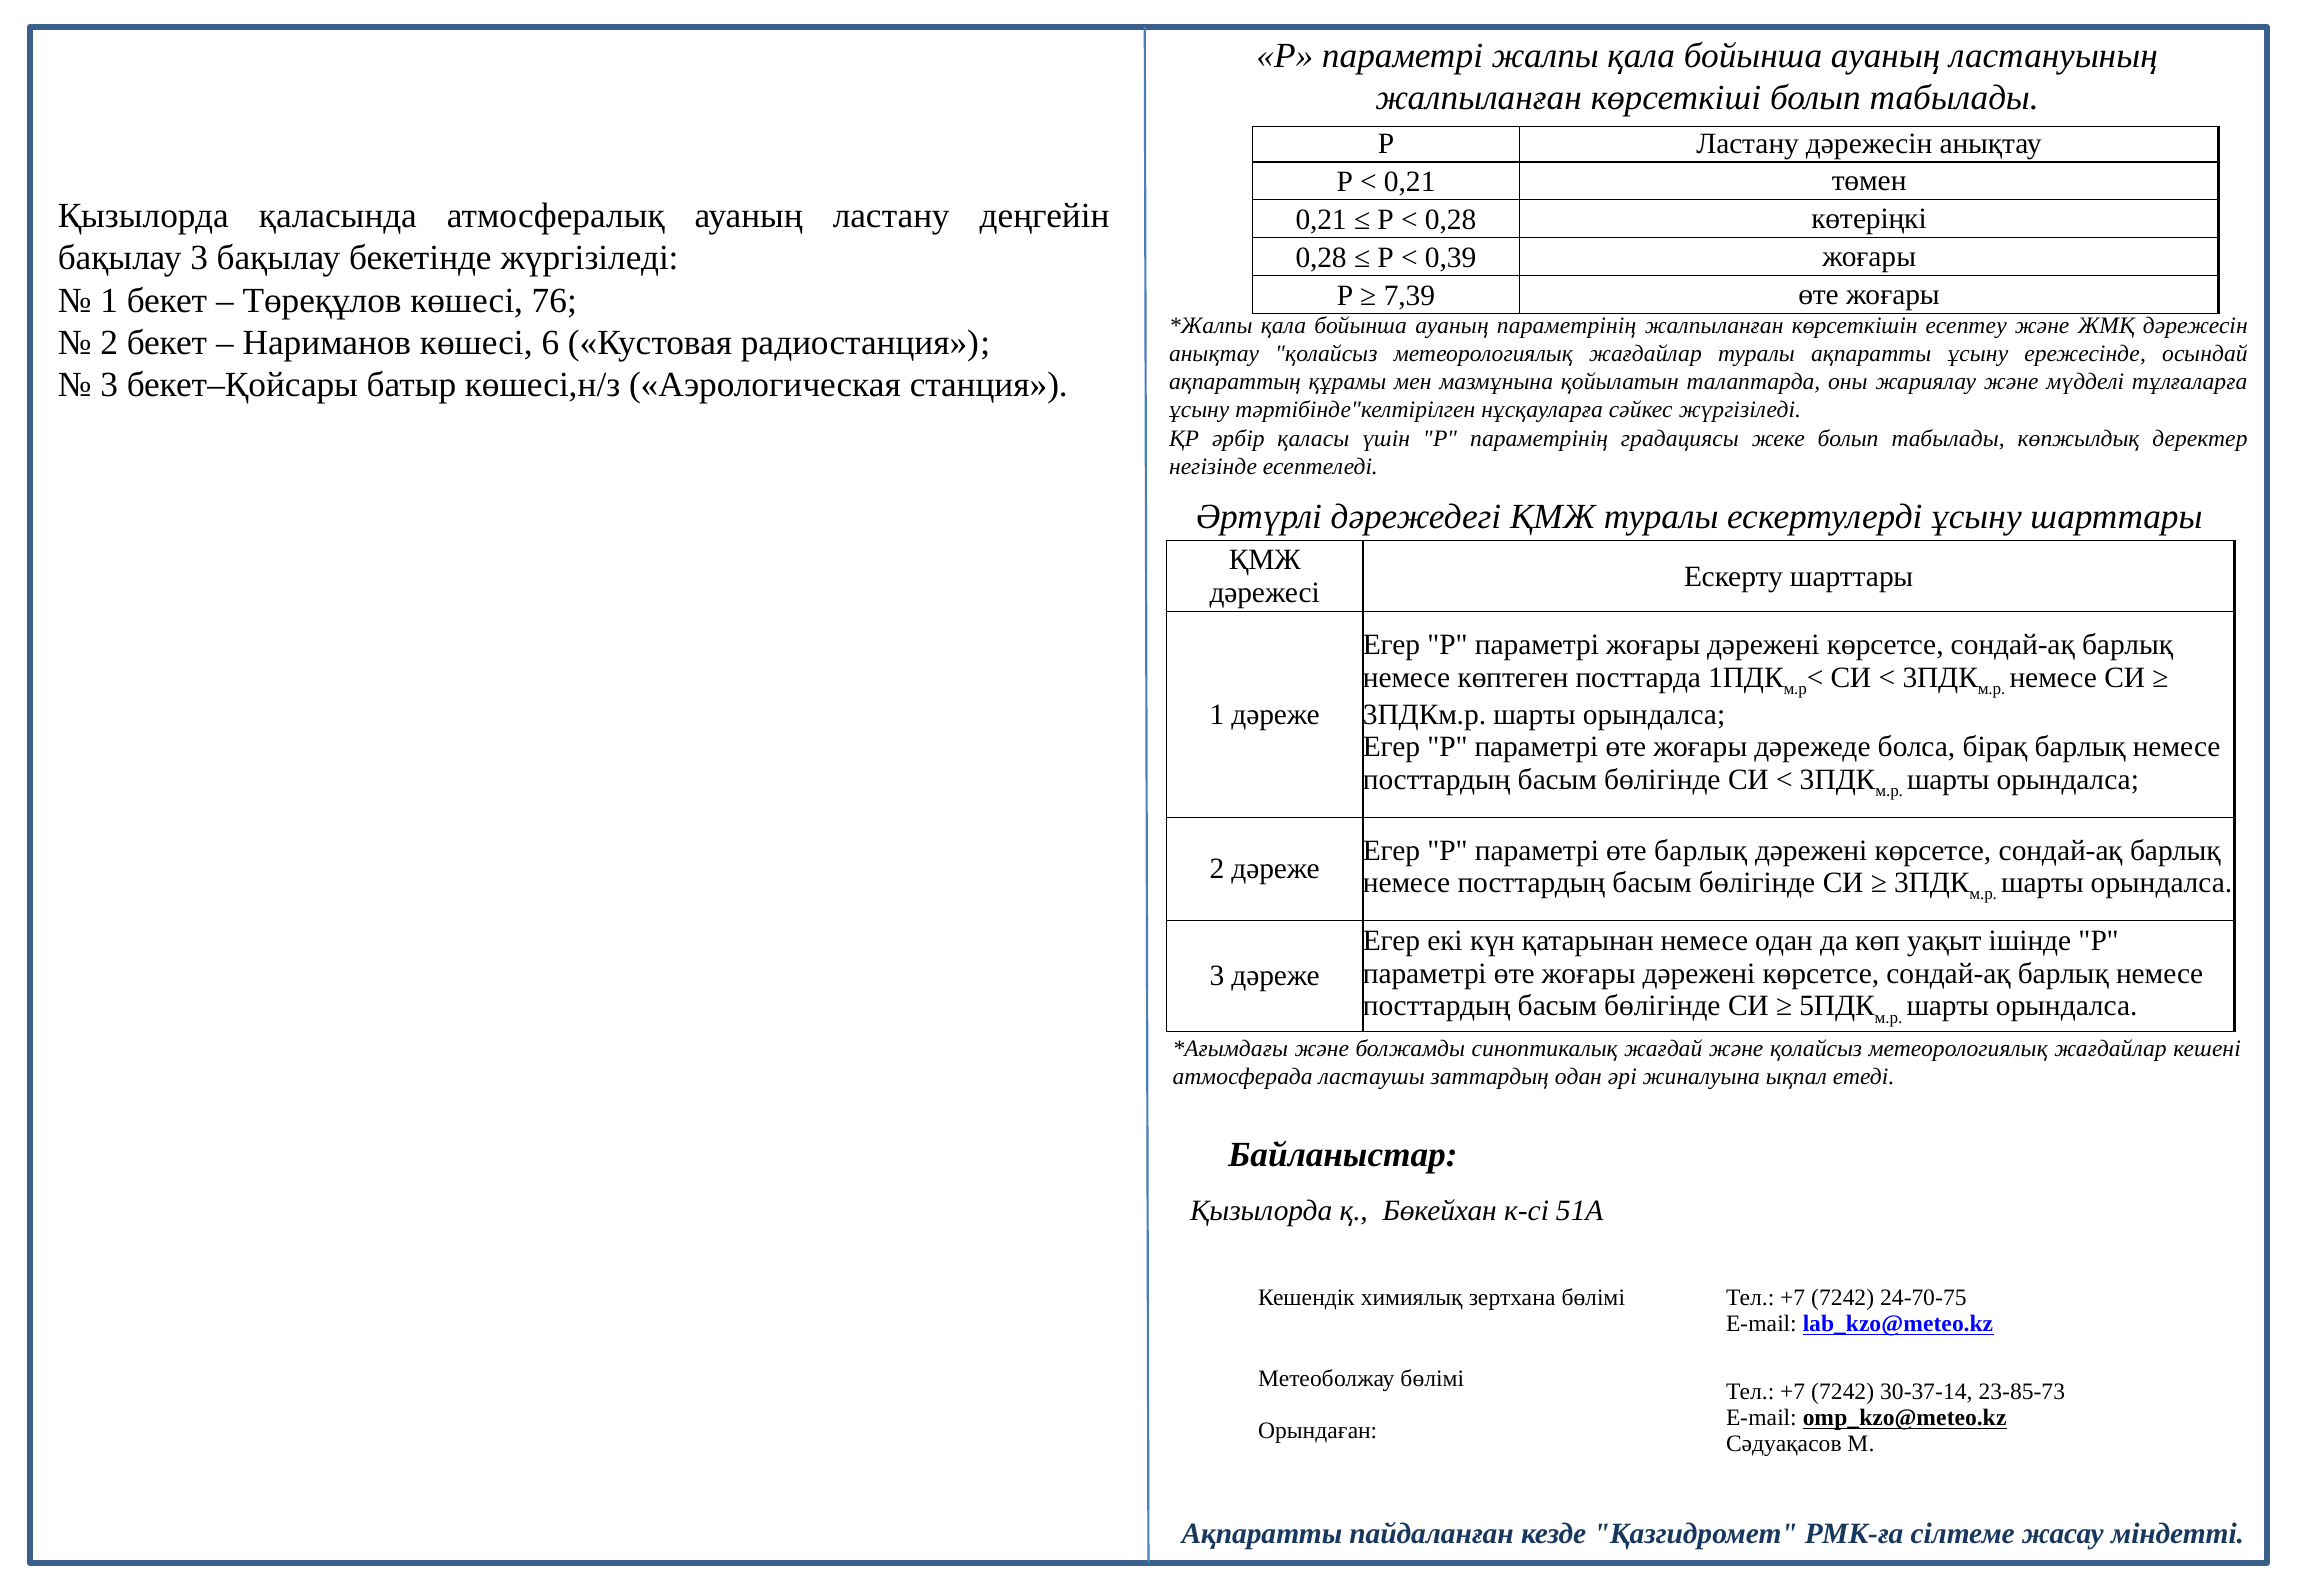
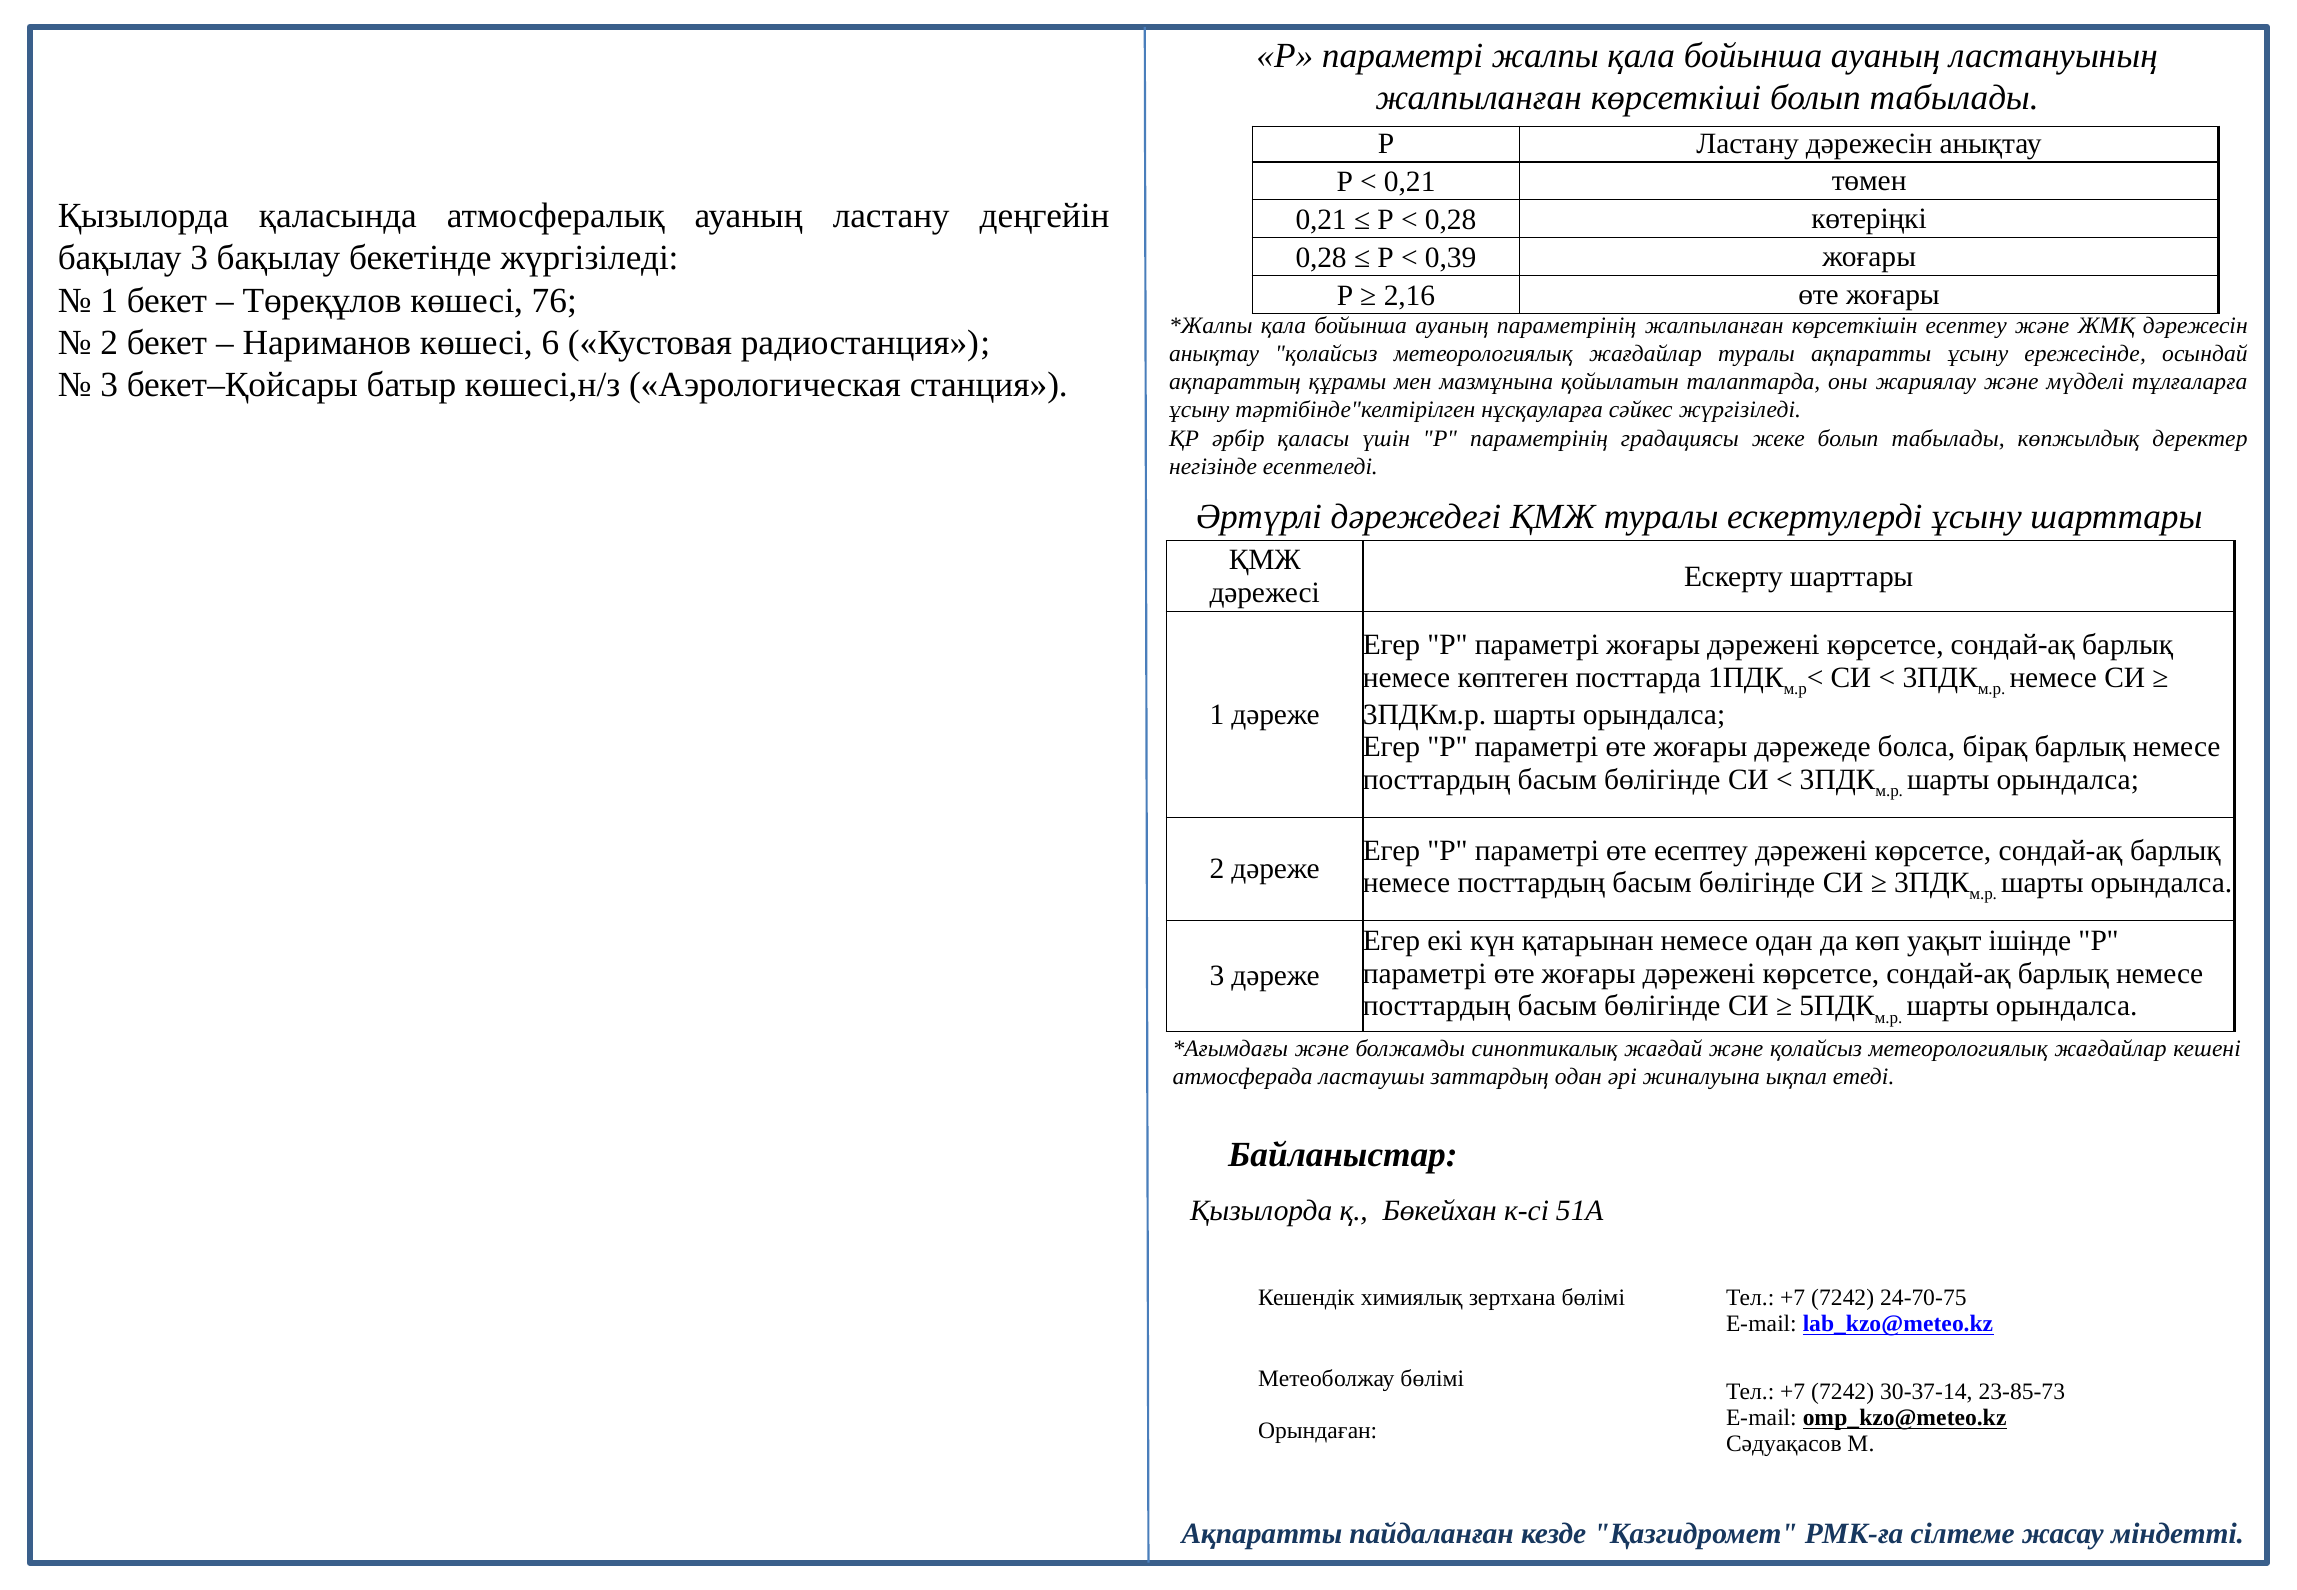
7,39: 7,39 -> 2,16 (1409, 296)
өте барлық: барлық -> есептеу (1701, 850)
